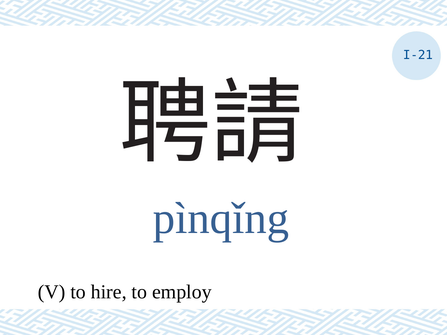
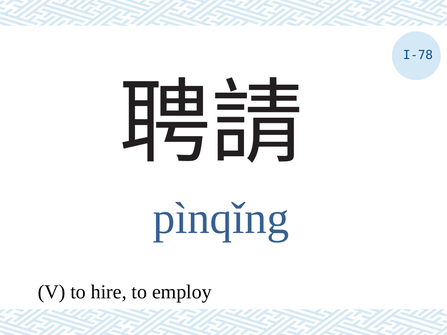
I-21: I-21 -> I-78 (418, 55)
